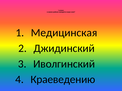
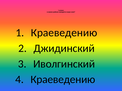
1 Медицинская: Медицинская -> Краеведению (64, 33)
